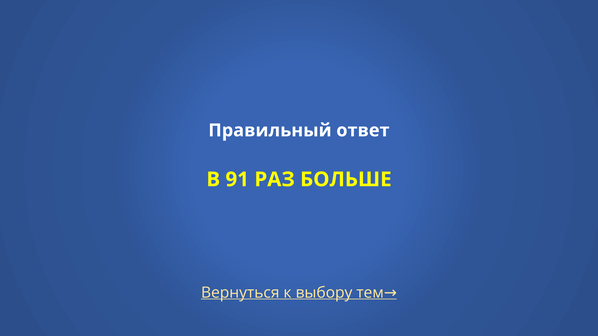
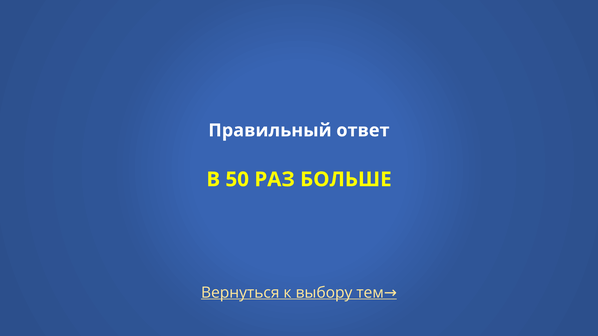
91: 91 -> 50 (237, 180)
